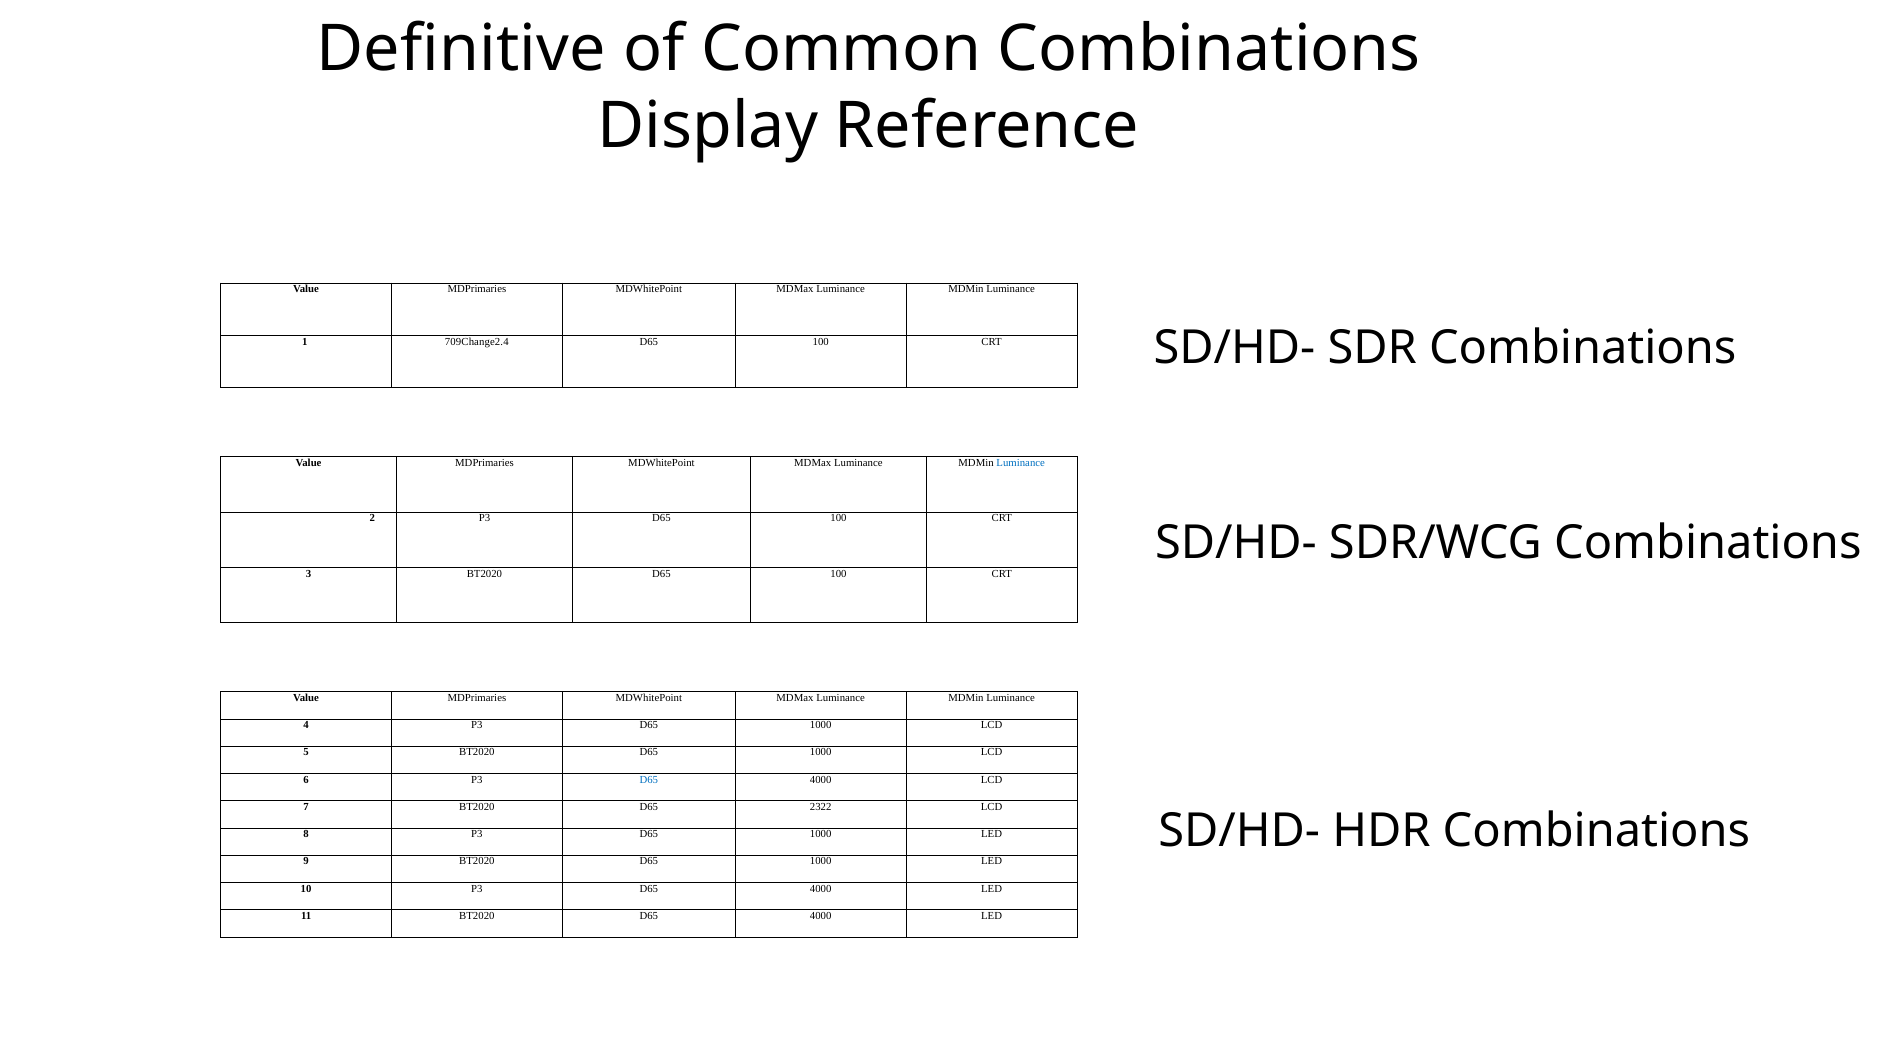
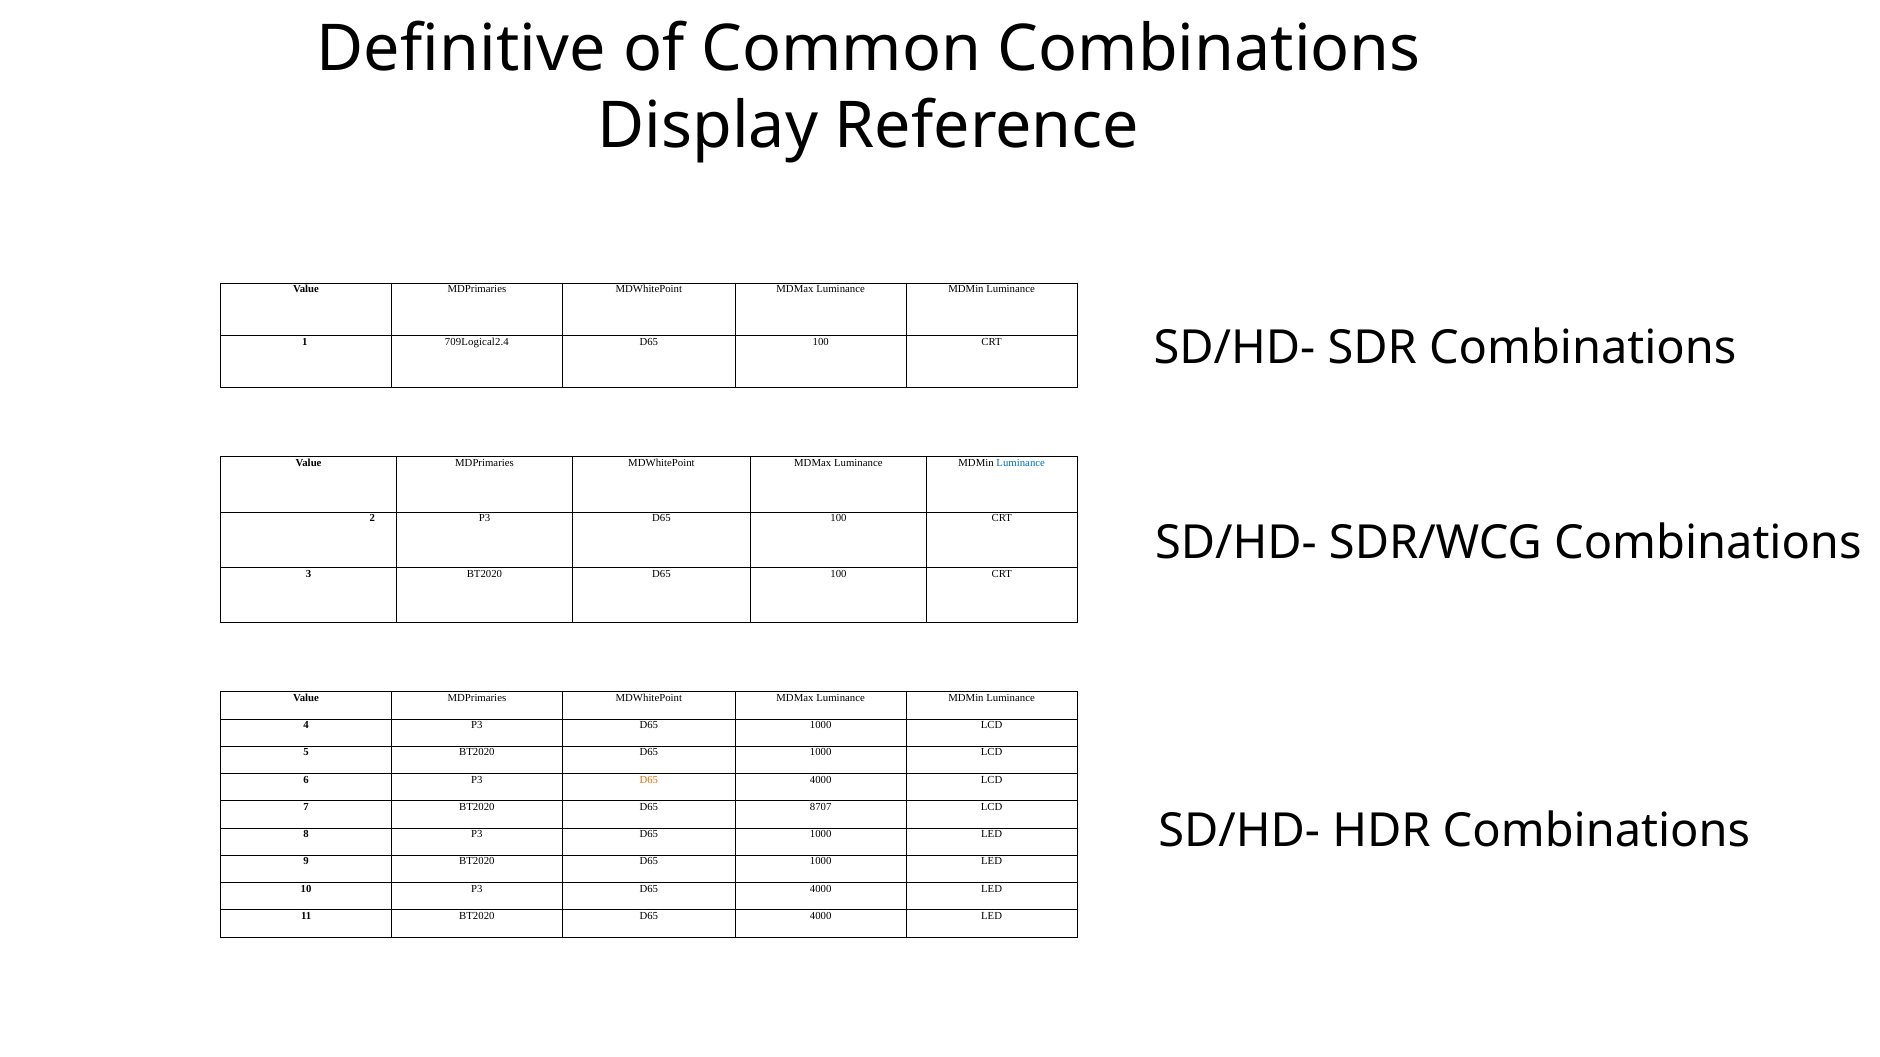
709Change2.4: 709Change2.4 -> 709Logical2.4 (477, 342)
D65 colour: blue -> orange (649, 780)
2322: 2322 -> 8707 (821, 807)
